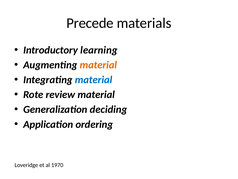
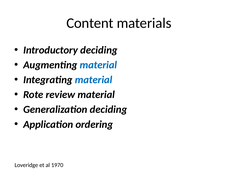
Precede: Precede -> Content (90, 23)
Introductory learning: learning -> deciding (99, 50)
material colour: orange -> blue (98, 65)
